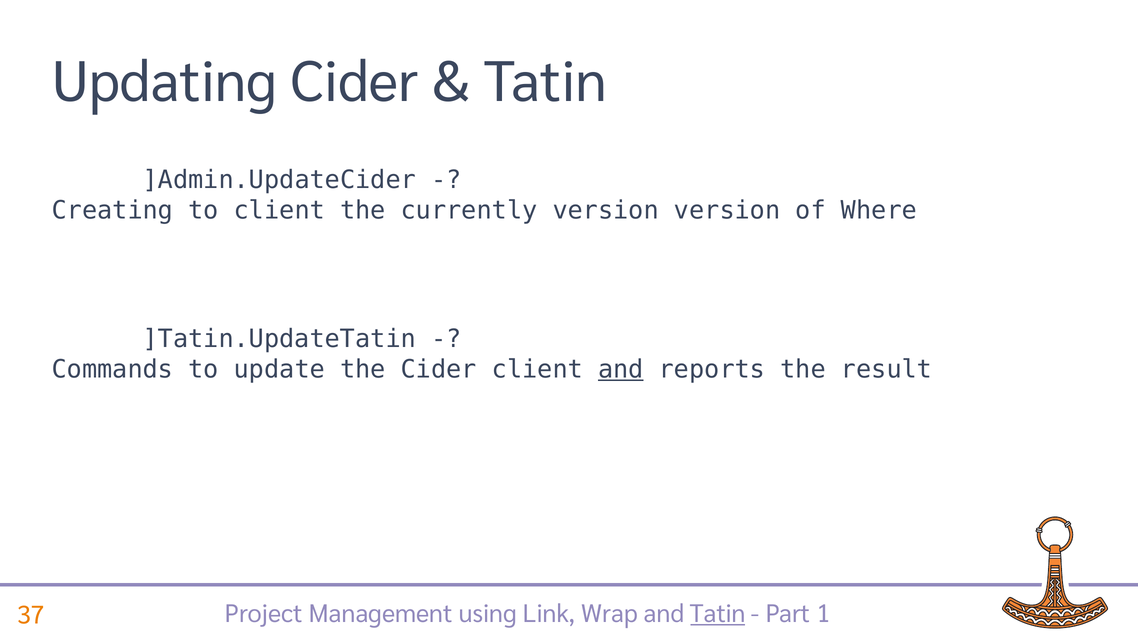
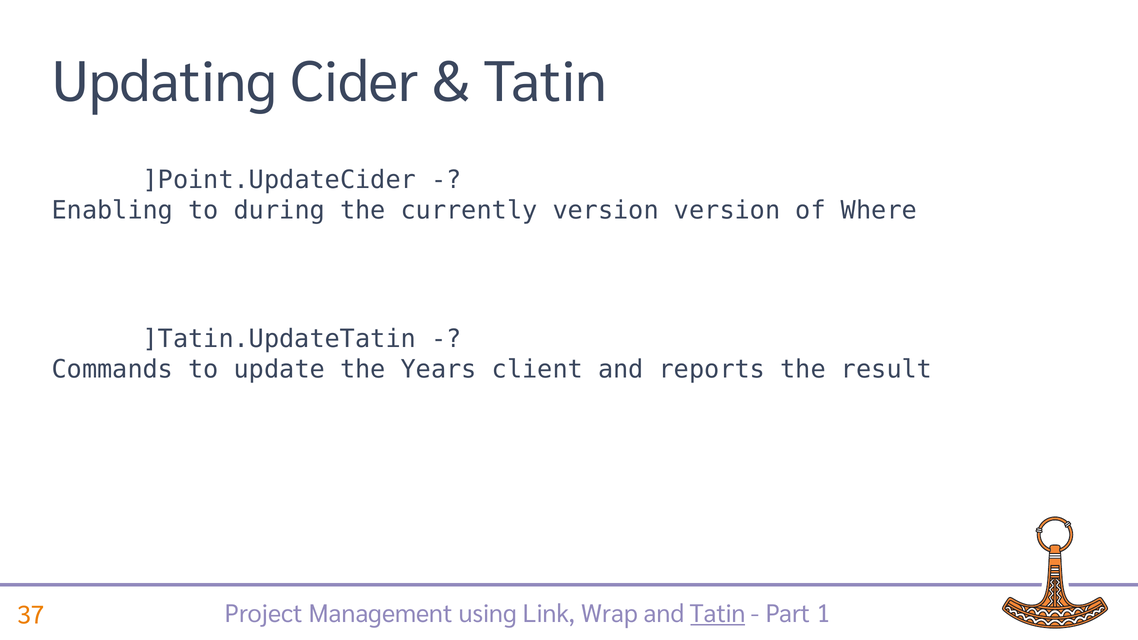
]Admin.UpdateCider: ]Admin.UpdateCider -> ]Point.UpdateCider (279, 180)
Creating: Creating -> Enabling (112, 210)
to client: client -> during (279, 210)
the Cider: Cider -> Years (439, 369)
and underline: present -> none (621, 369)
